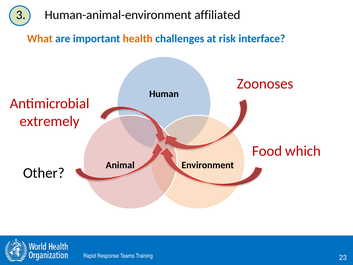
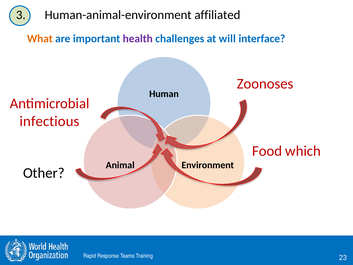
health colour: orange -> purple (138, 39)
risk: risk -> will (227, 39)
extremely: extremely -> infectious (50, 121)
